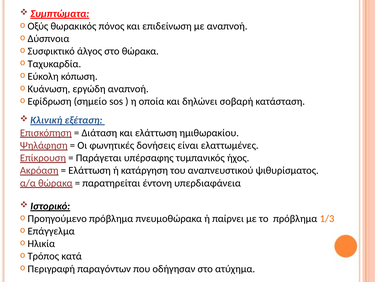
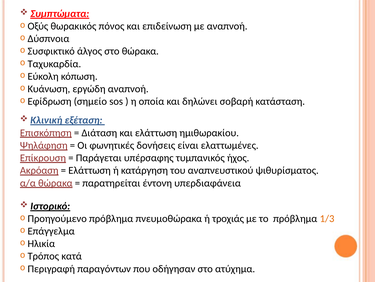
παίρνει: παίρνει -> τροχιάς (228, 218)
